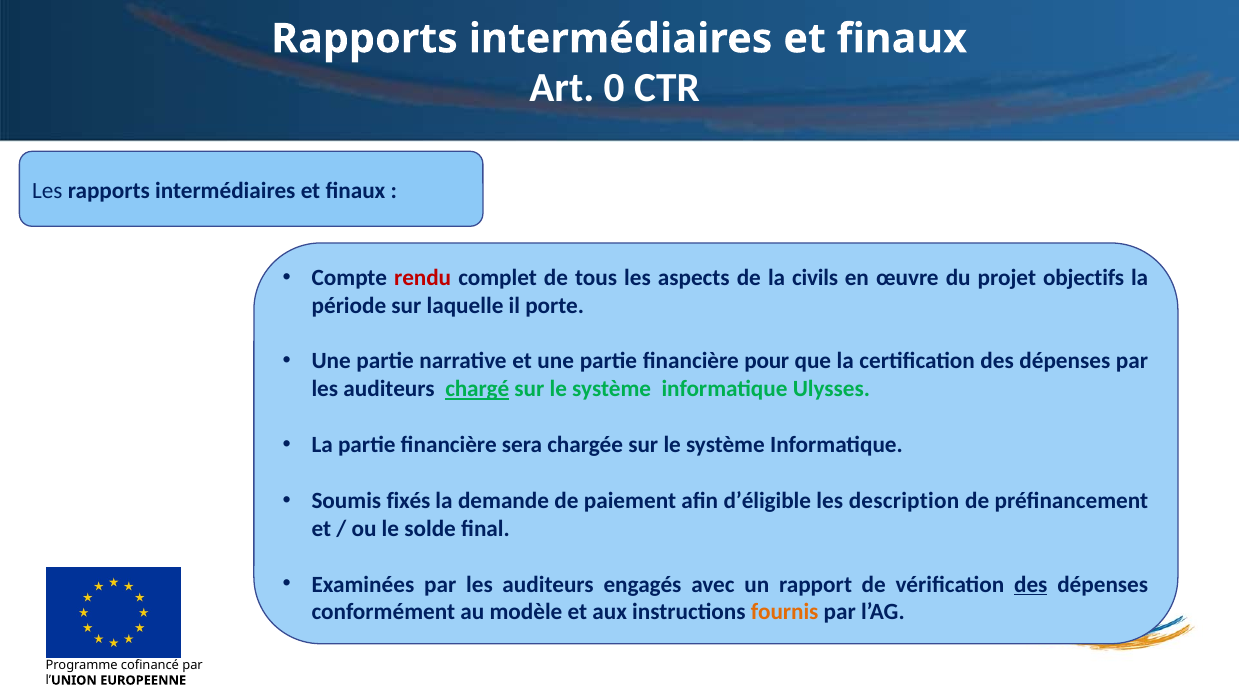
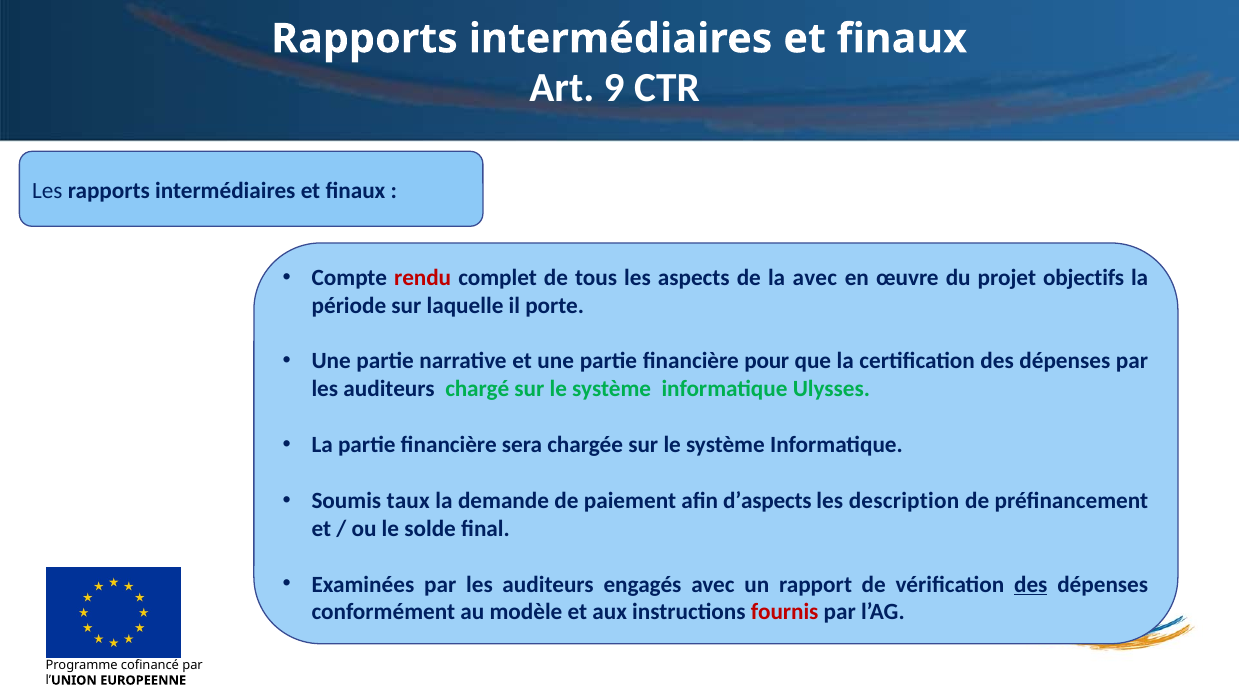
0: 0 -> 9 (614, 88)
la civils: civils -> avec (815, 278)
chargé underline: present -> none (477, 389)
fixés: fixés -> taux (408, 501)
d’éligible: d’éligible -> d’aspects (767, 501)
fournis colour: orange -> red (785, 612)
